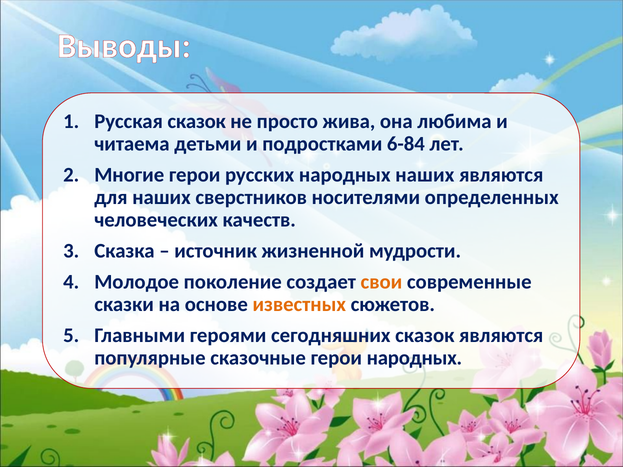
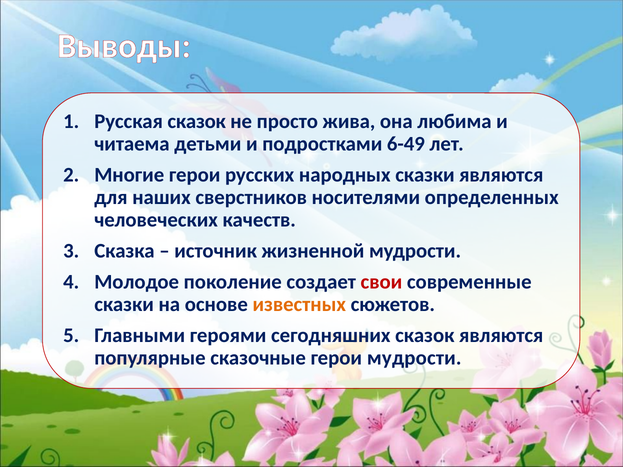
6-84: 6-84 -> 6-49 (406, 144)
народных наших: наших -> сказки (425, 175)
свои colour: orange -> red (381, 282)
герои народных: народных -> мудрости (414, 358)
